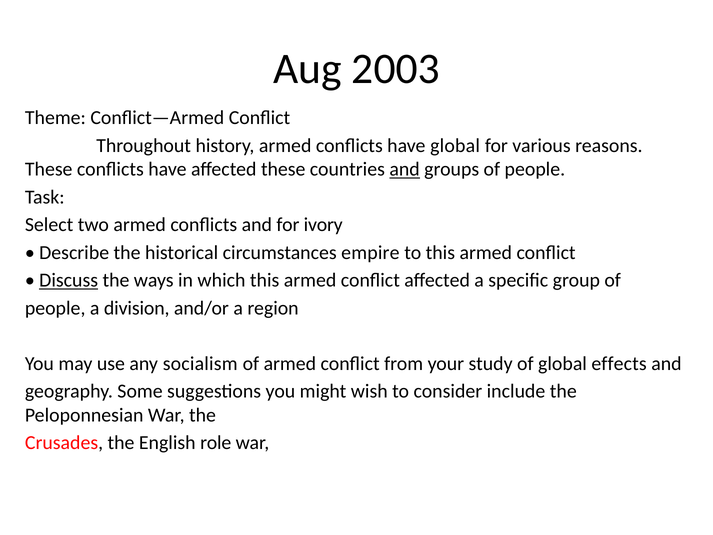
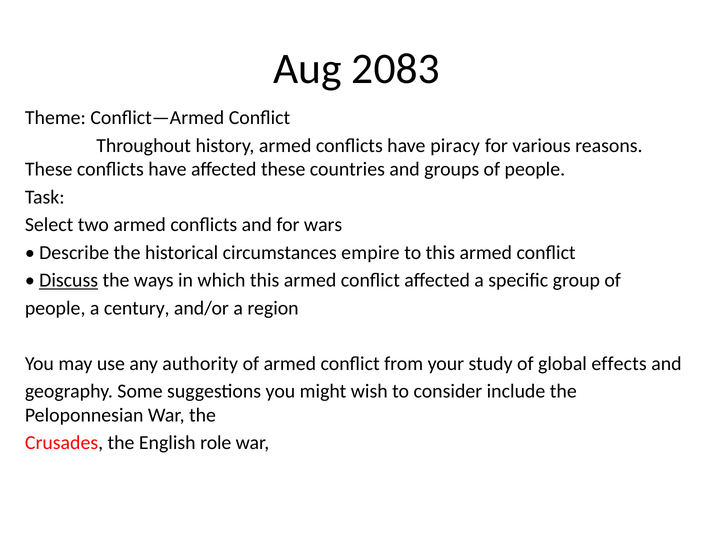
2003: 2003 -> 2083 (396, 69)
have global: global -> piracy (455, 146)
and underline: present -> none (405, 169)
ivory: ivory -> wars (323, 225)
division: division -> century (137, 308)
socialism: socialism -> authority (200, 363)
